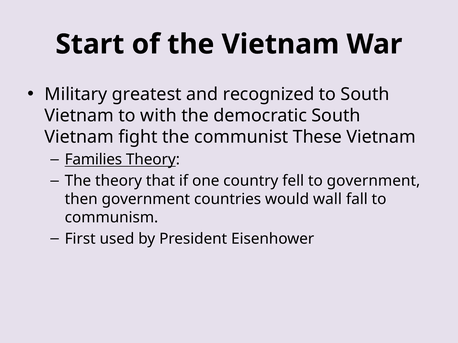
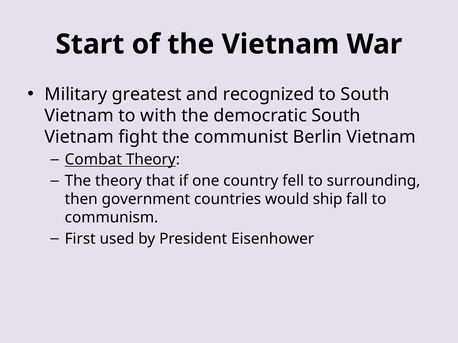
These: These -> Berlin (317, 137)
Families: Families -> Combat (93, 160)
to government: government -> surrounding (374, 181)
wall: wall -> ship (328, 199)
